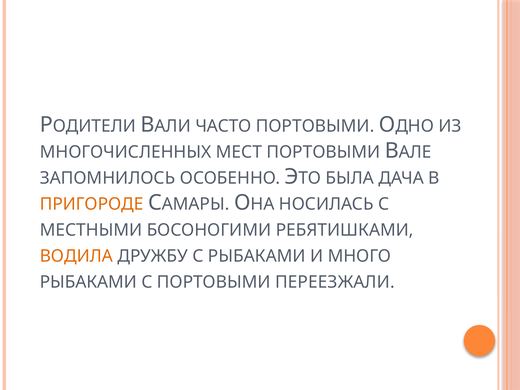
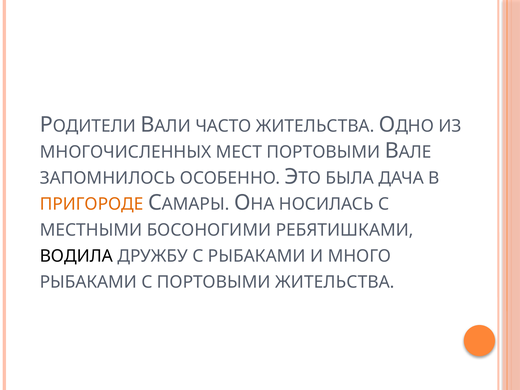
ЧАСТО ПОРТОВЫМИ: ПОРТОВЫМИ -> ЖИТЕЛЬСТВА (315, 126)
ВОДИЛА colour: orange -> black (76, 256)
ПОРТОВЫМИ ПЕРЕЕЗЖАЛИ: ПЕРЕЕЗЖАЛИ -> ЖИТЕЛЬСТВА (335, 282)
